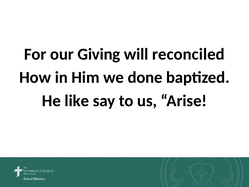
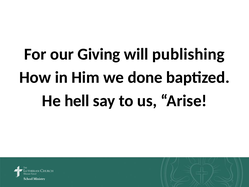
reconciled: reconciled -> publishing (188, 54)
like: like -> hell (77, 101)
